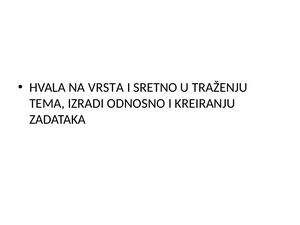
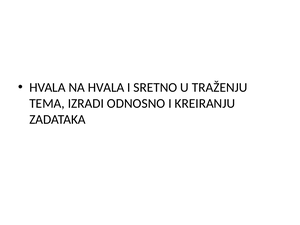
NA VRSTA: VRSTA -> HVALA (106, 88)
